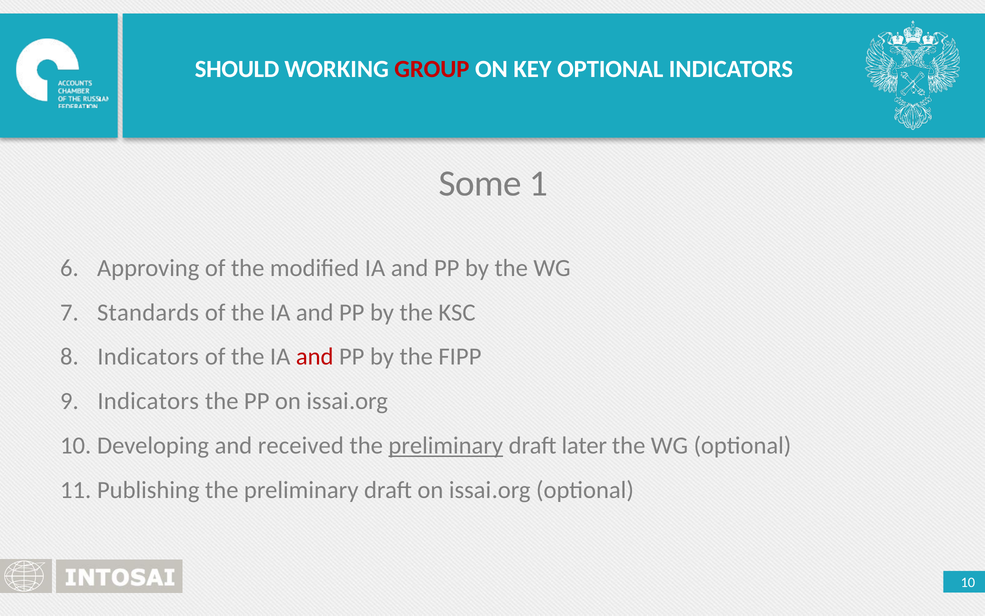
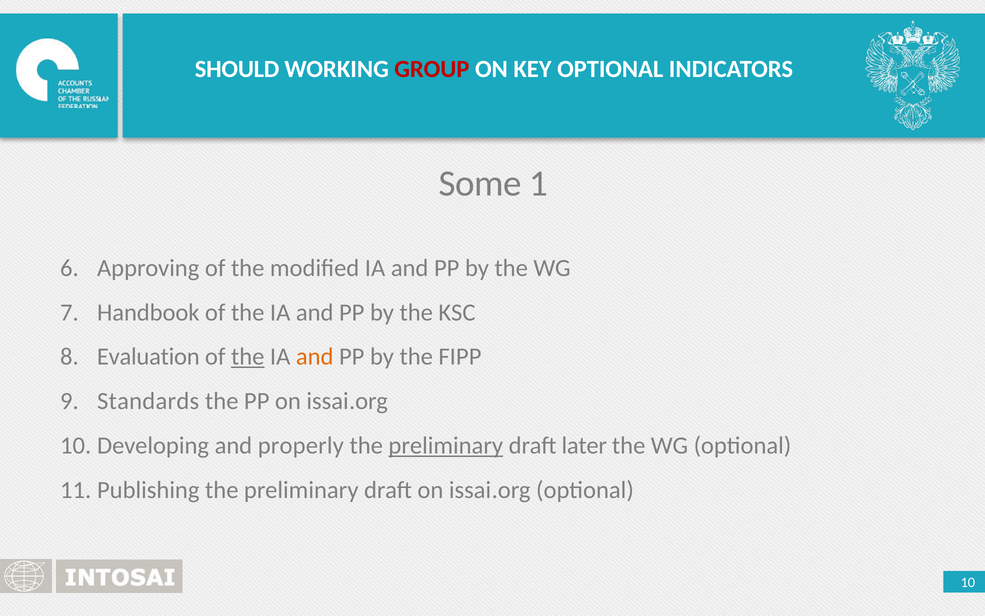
Standards: Standards -> Handbook (148, 312)
Indicators: Indicators -> Evaluation (148, 357)
the underline: none -> present (248, 357)
and colour: red -> orange (315, 357)
Indicators: Indicators -> Standards (148, 401)
received: received -> properly (301, 445)
